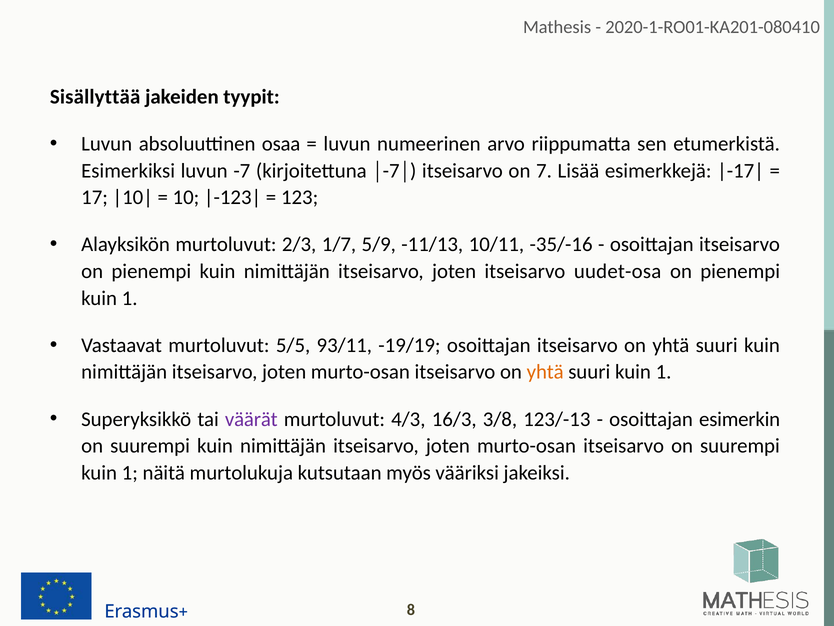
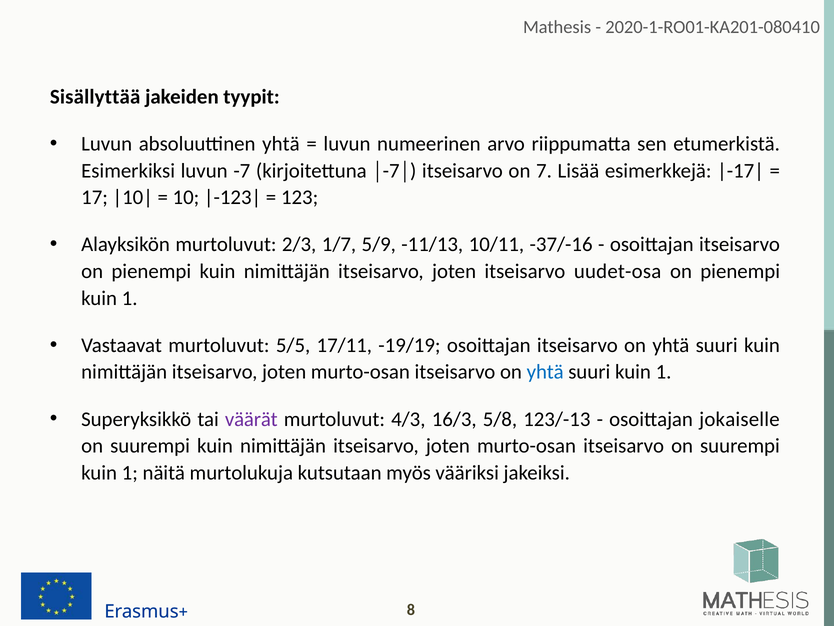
absoluuttinen osaa: osaa -> yhtä (281, 144)
-35/-16: -35/-16 -> -37/-16 (561, 244)
93/11: 93/11 -> 17/11 (344, 345)
yhtä colour: orange -> blue (545, 372)
3/8: 3/8 -> 5/8 (500, 419)
esimerkin: esimerkin -> jokaiselle (739, 419)
